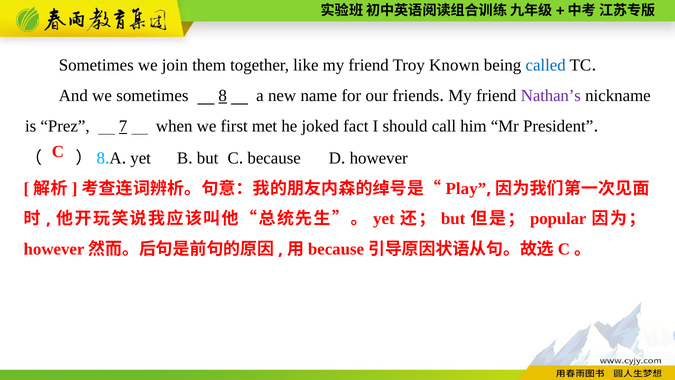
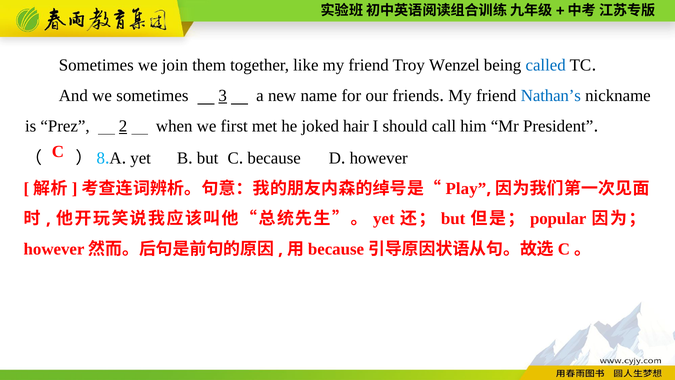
Known: Known -> Wenzel (454, 65)
8: 8 -> 3 (223, 96)
Nathan’s colour: purple -> blue (551, 96)
7: 7 -> 2 (123, 126)
fact: fact -> hair (356, 126)
